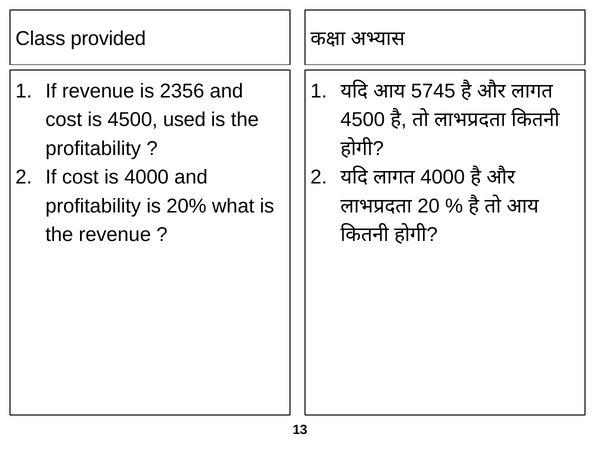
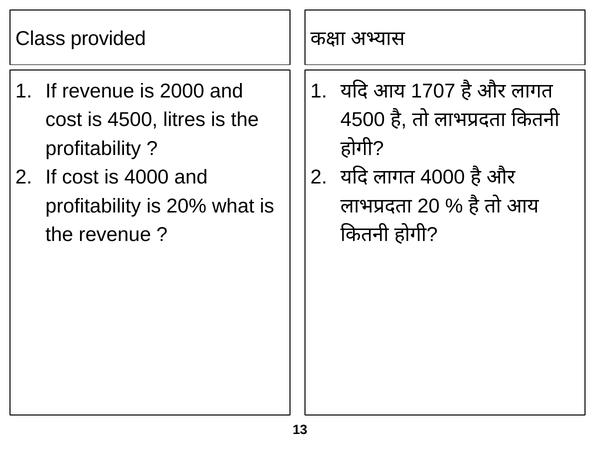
2356: 2356 -> 2000 (182, 91)
5745: 5745 -> 1707 (433, 91)
used: used -> litres (184, 120)
